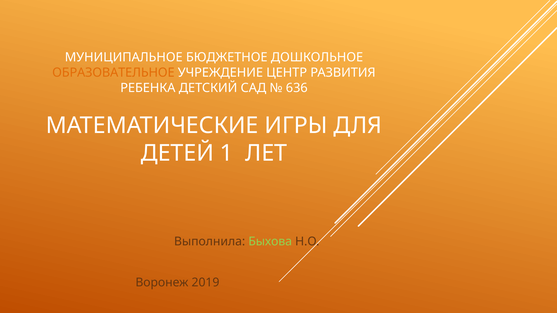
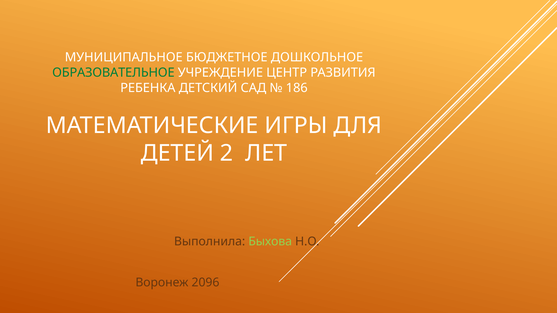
ОБРАЗОВАТЕЛЬНОЕ colour: orange -> green (113, 73)
636: 636 -> 186 (297, 88)
1: 1 -> 2 (227, 153)
2019: 2019 -> 2096 (205, 283)
